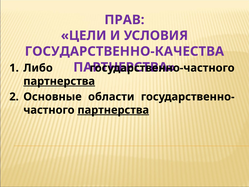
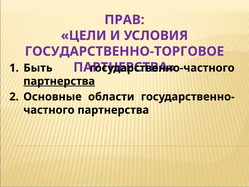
ГОСУДАРСТВЕННО-КАЧЕСТВА: ГОСУДАРСТВЕННО-КАЧЕСТВА -> ГОСУДАРСТВЕННО-ТОРГОВОЕ (124, 51)
Либо: Либо -> Быть (38, 68)
партнерства underline: present -> none (113, 110)
